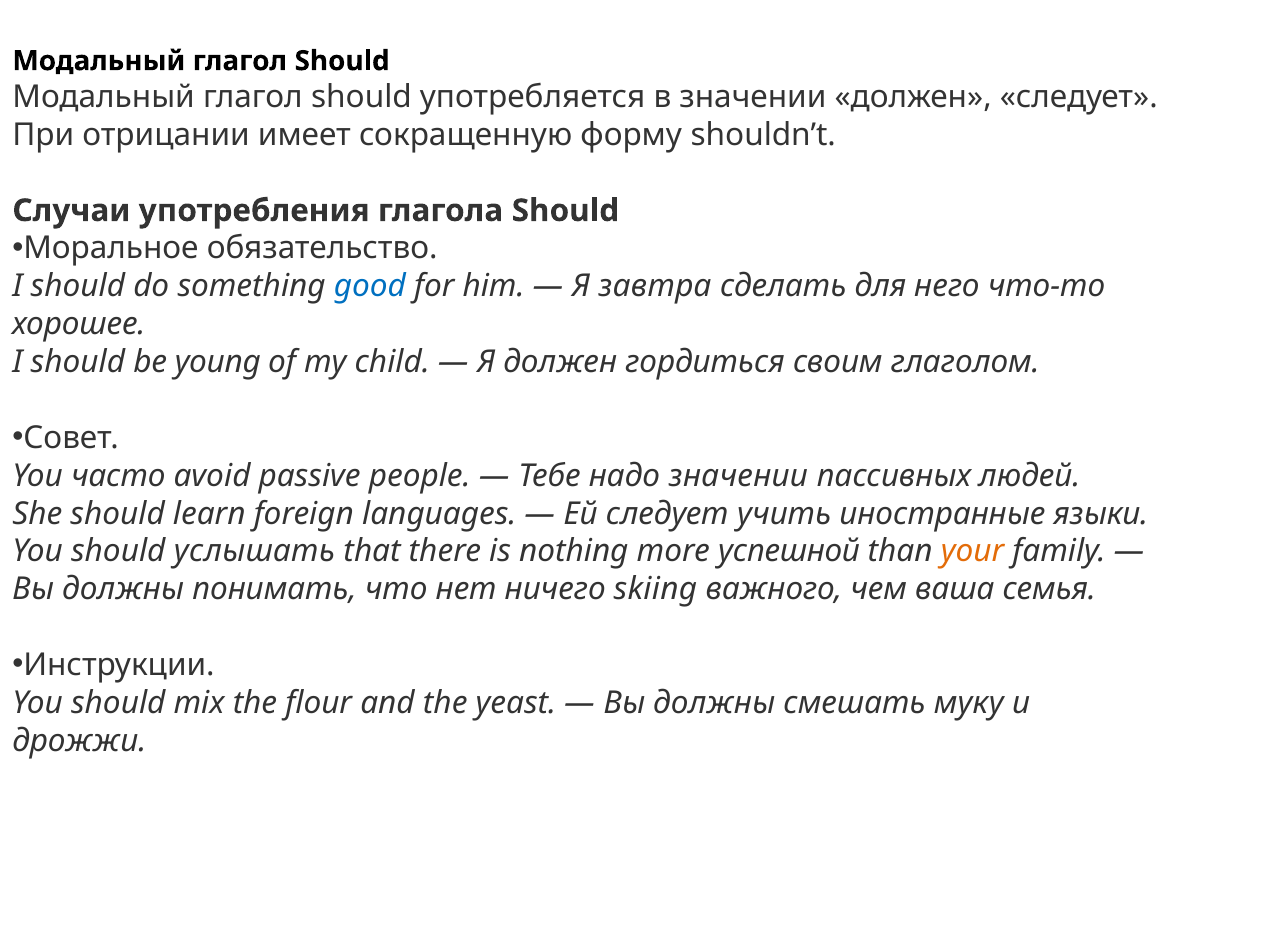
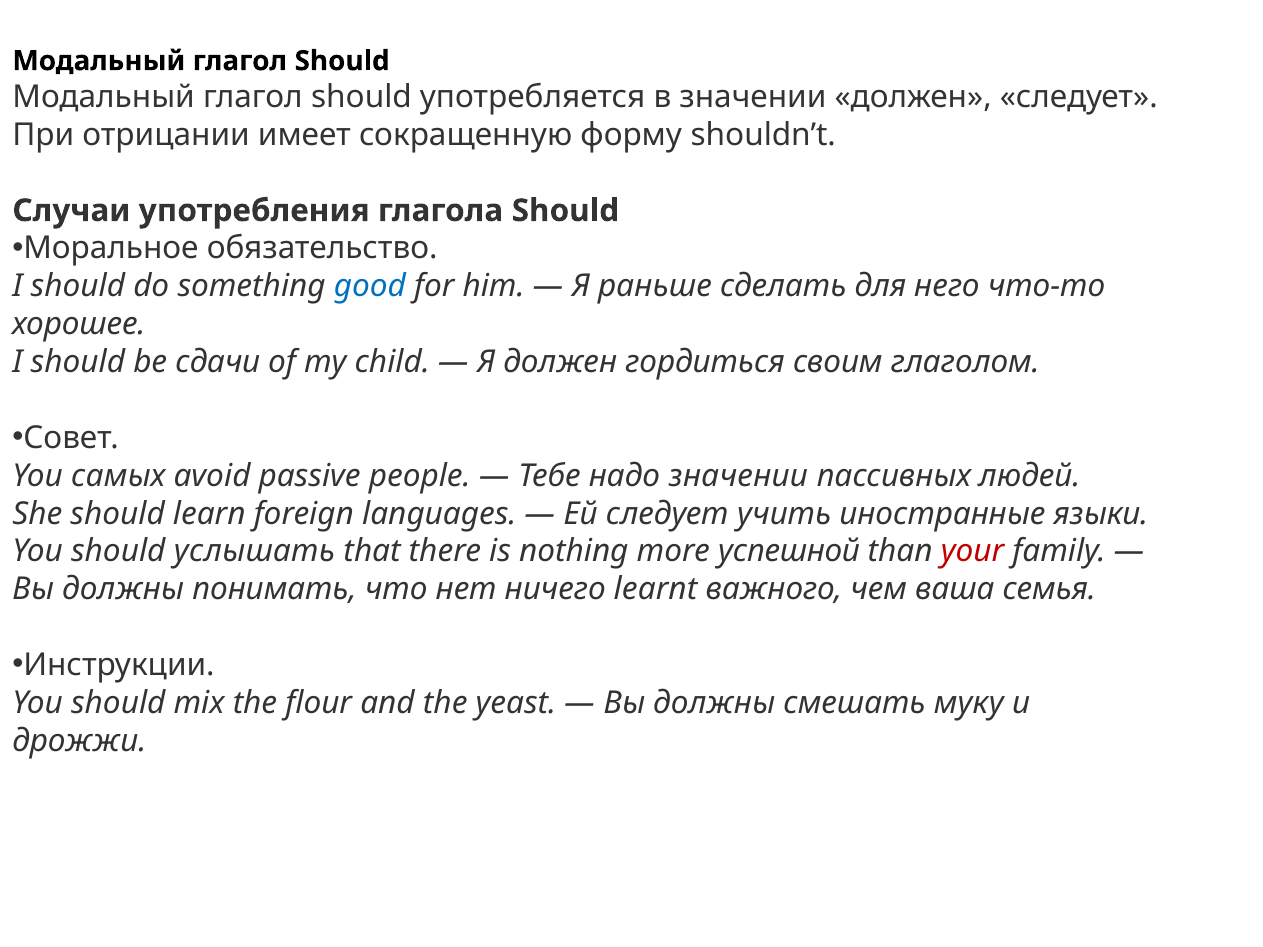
завтра: завтра -> раньше (655, 286)
young: young -> сдачи (218, 362)
часто: часто -> самых (118, 476)
your colour: orange -> red (972, 552)
skiing: skiing -> learnt (655, 590)
